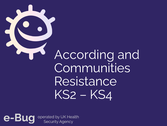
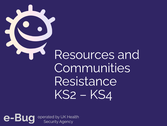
According: According -> Resources (84, 54)
